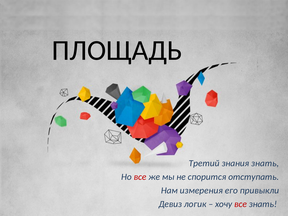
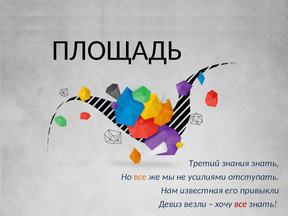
все colour: red -> orange (140, 177)
спорится: спорится -> усилиями (207, 177)
измерения: измерения -> известная (201, 190)
логик: логик -> везли (195, 204)
